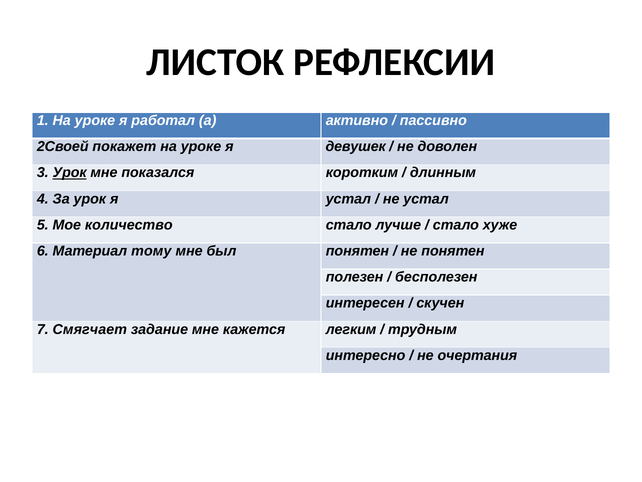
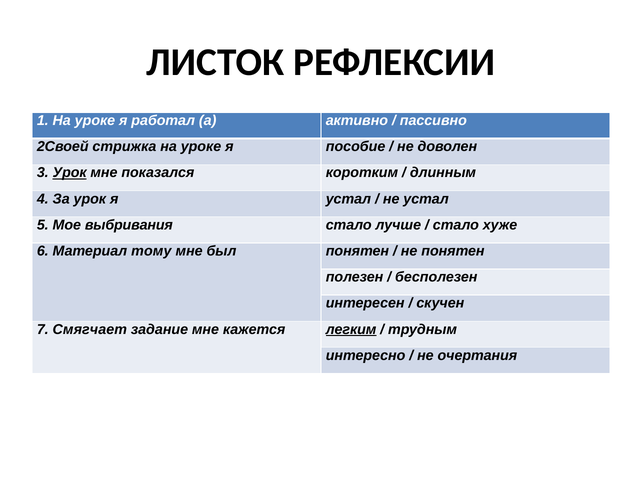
покажет: покажет -> стрижка (124, 147)
девушек: девушек -> пособие (356, 147)
количество: количество -> выбривания (129, 225)
легким underline: none -> present (351, 329)
